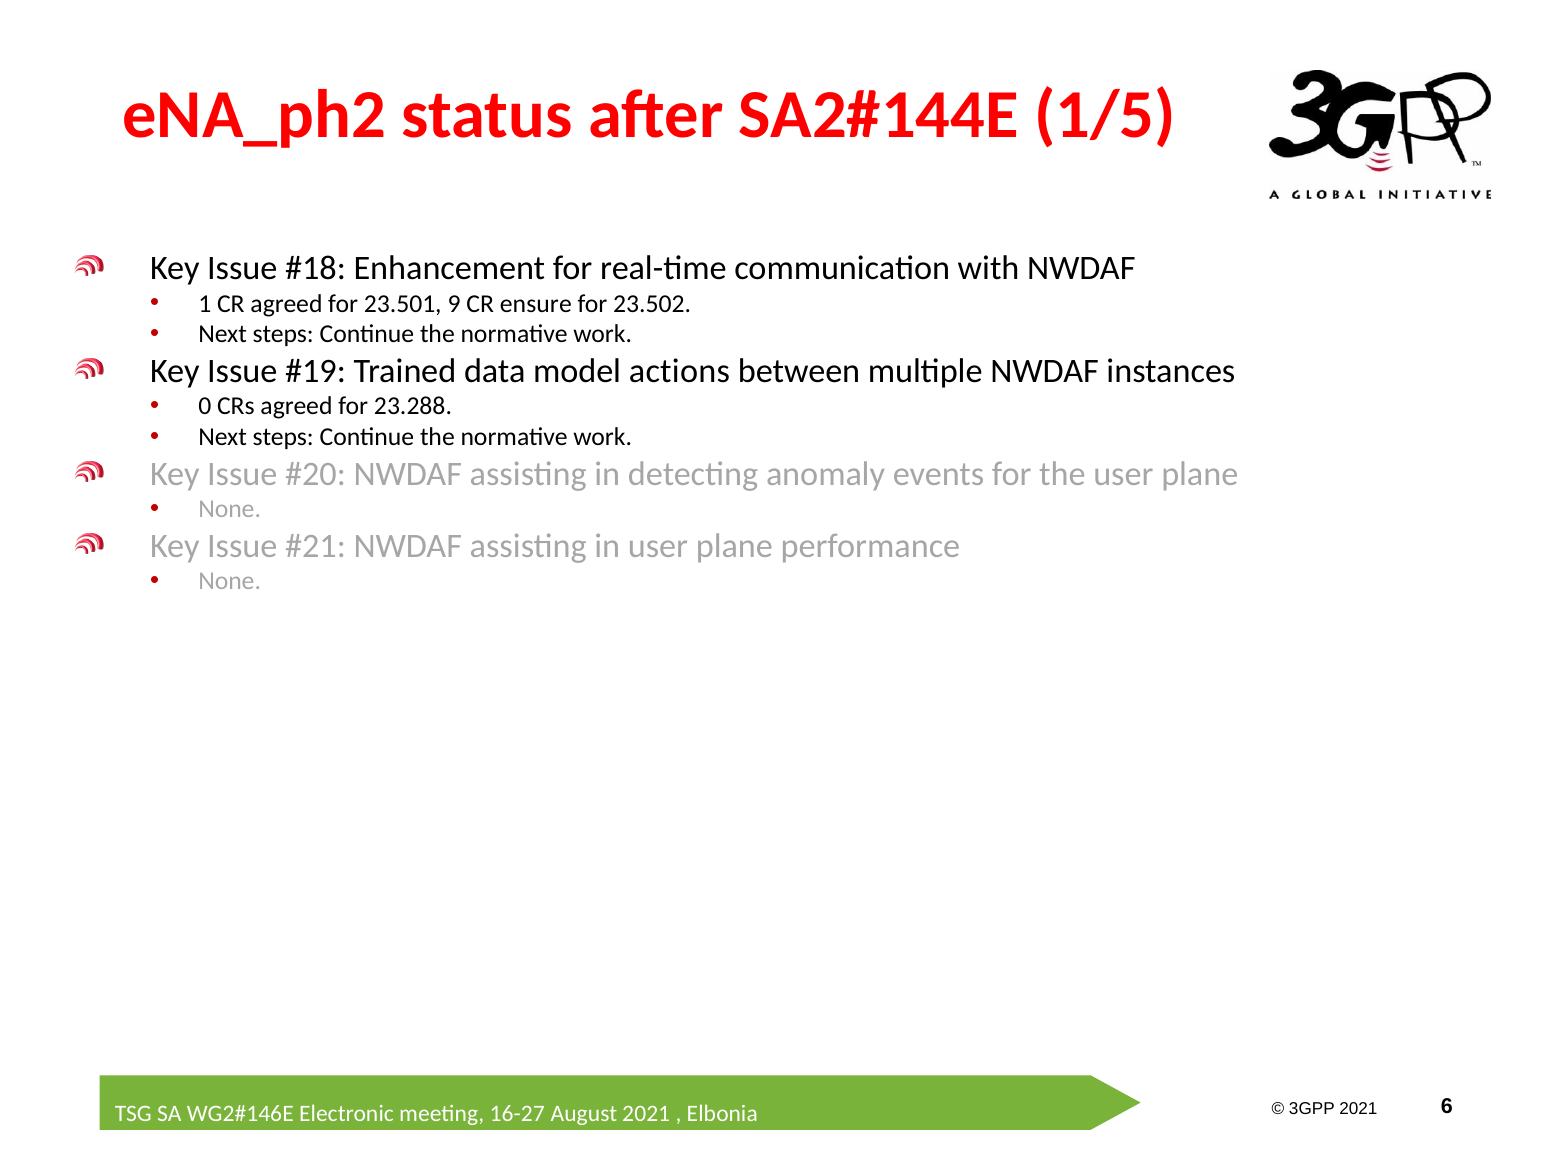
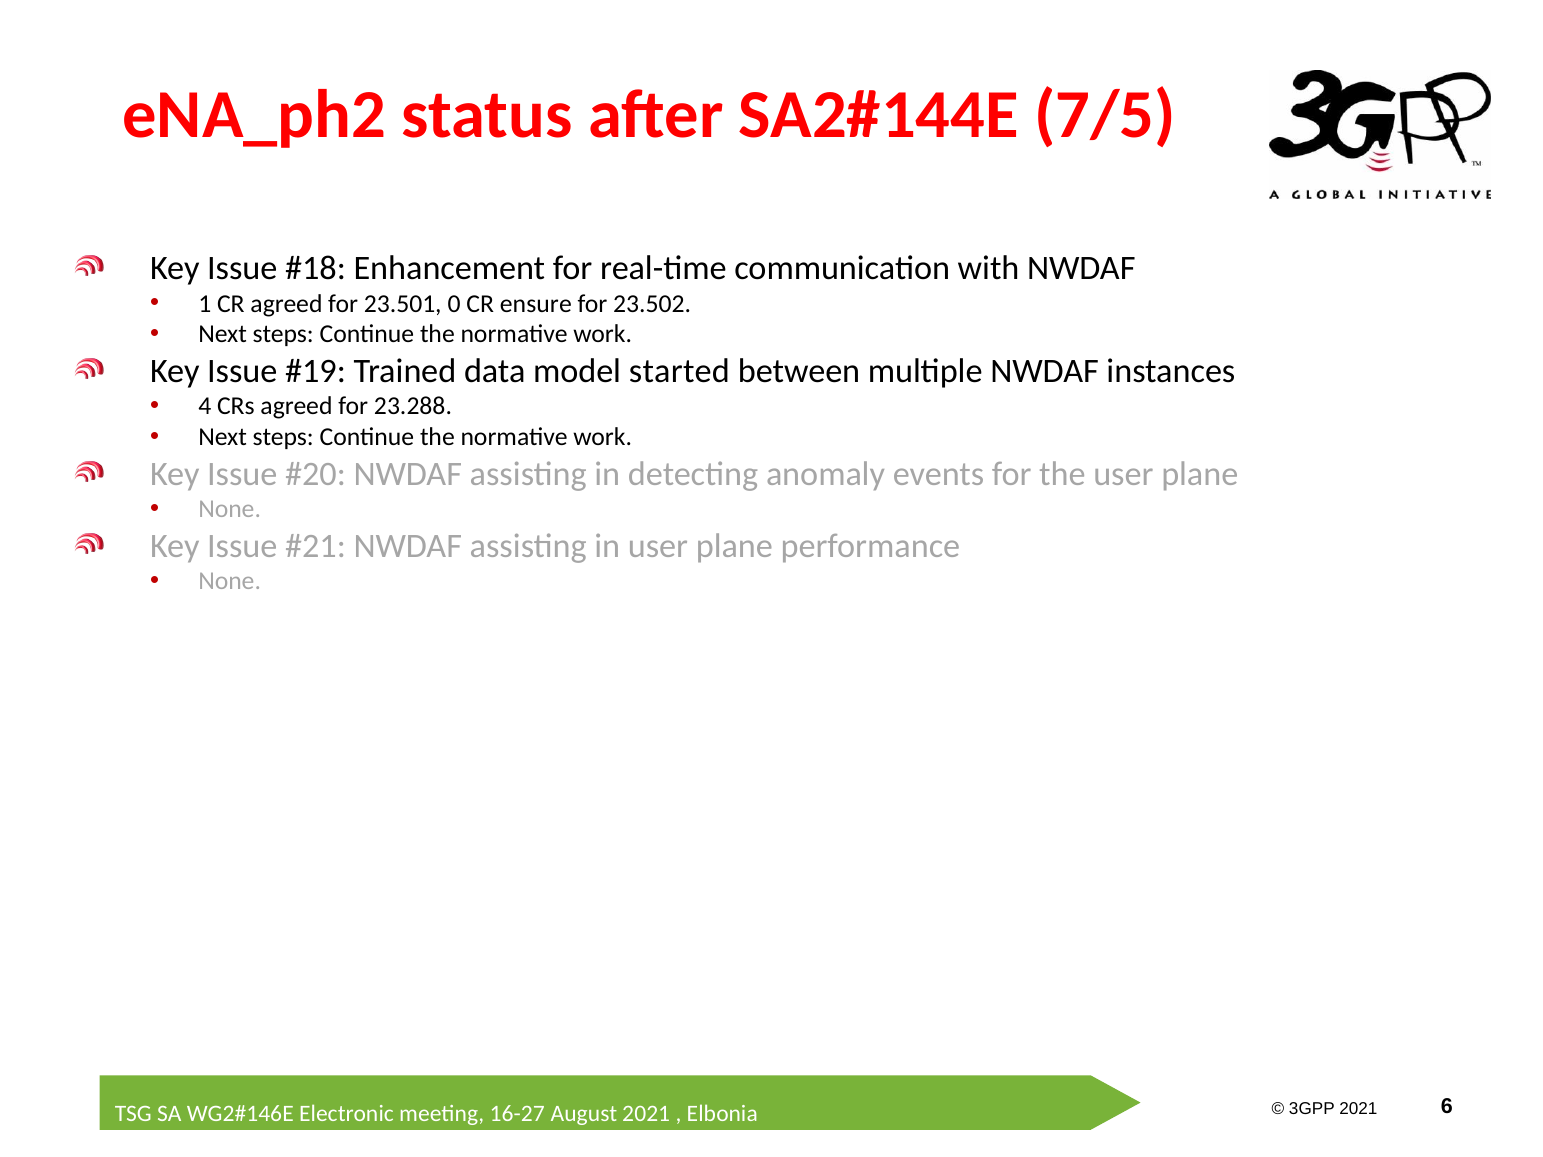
1/5: 1/5 -> 7/5 (1105, 115)
9: 9 -> 0 (454, 304)
actions: actions -> started (679, 371)
0: 0 -> 4 (205, 407)
